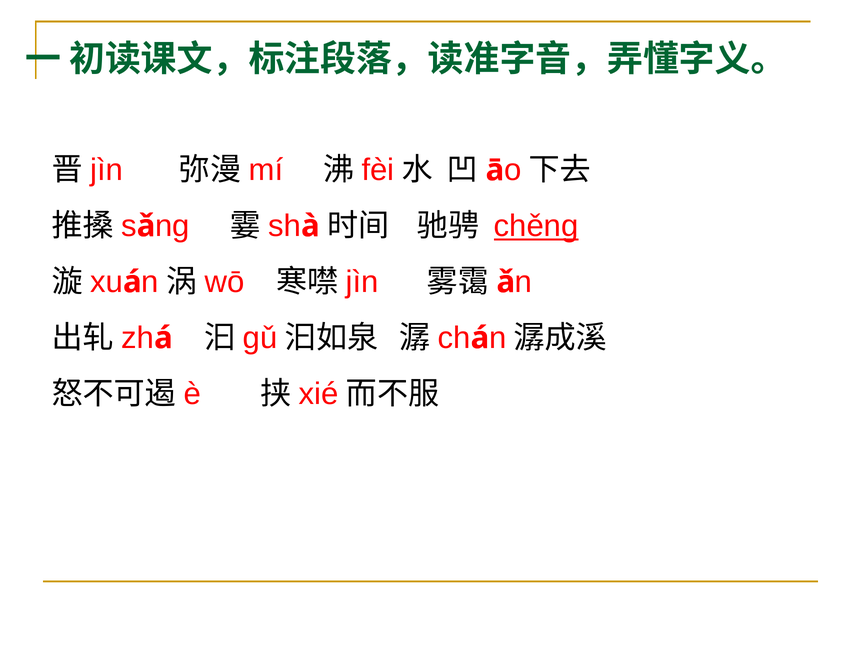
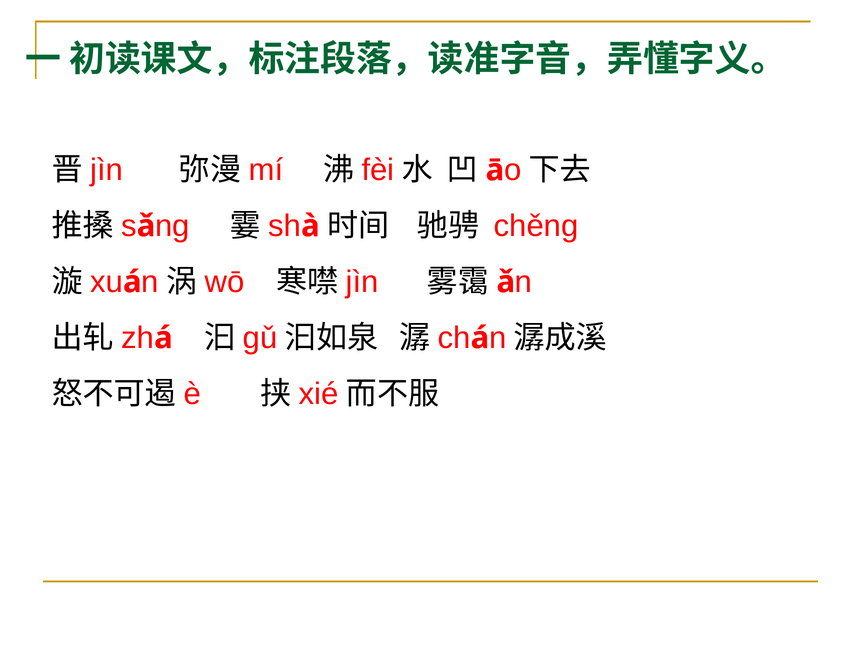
chěng underline: present -> none (536, 226)
